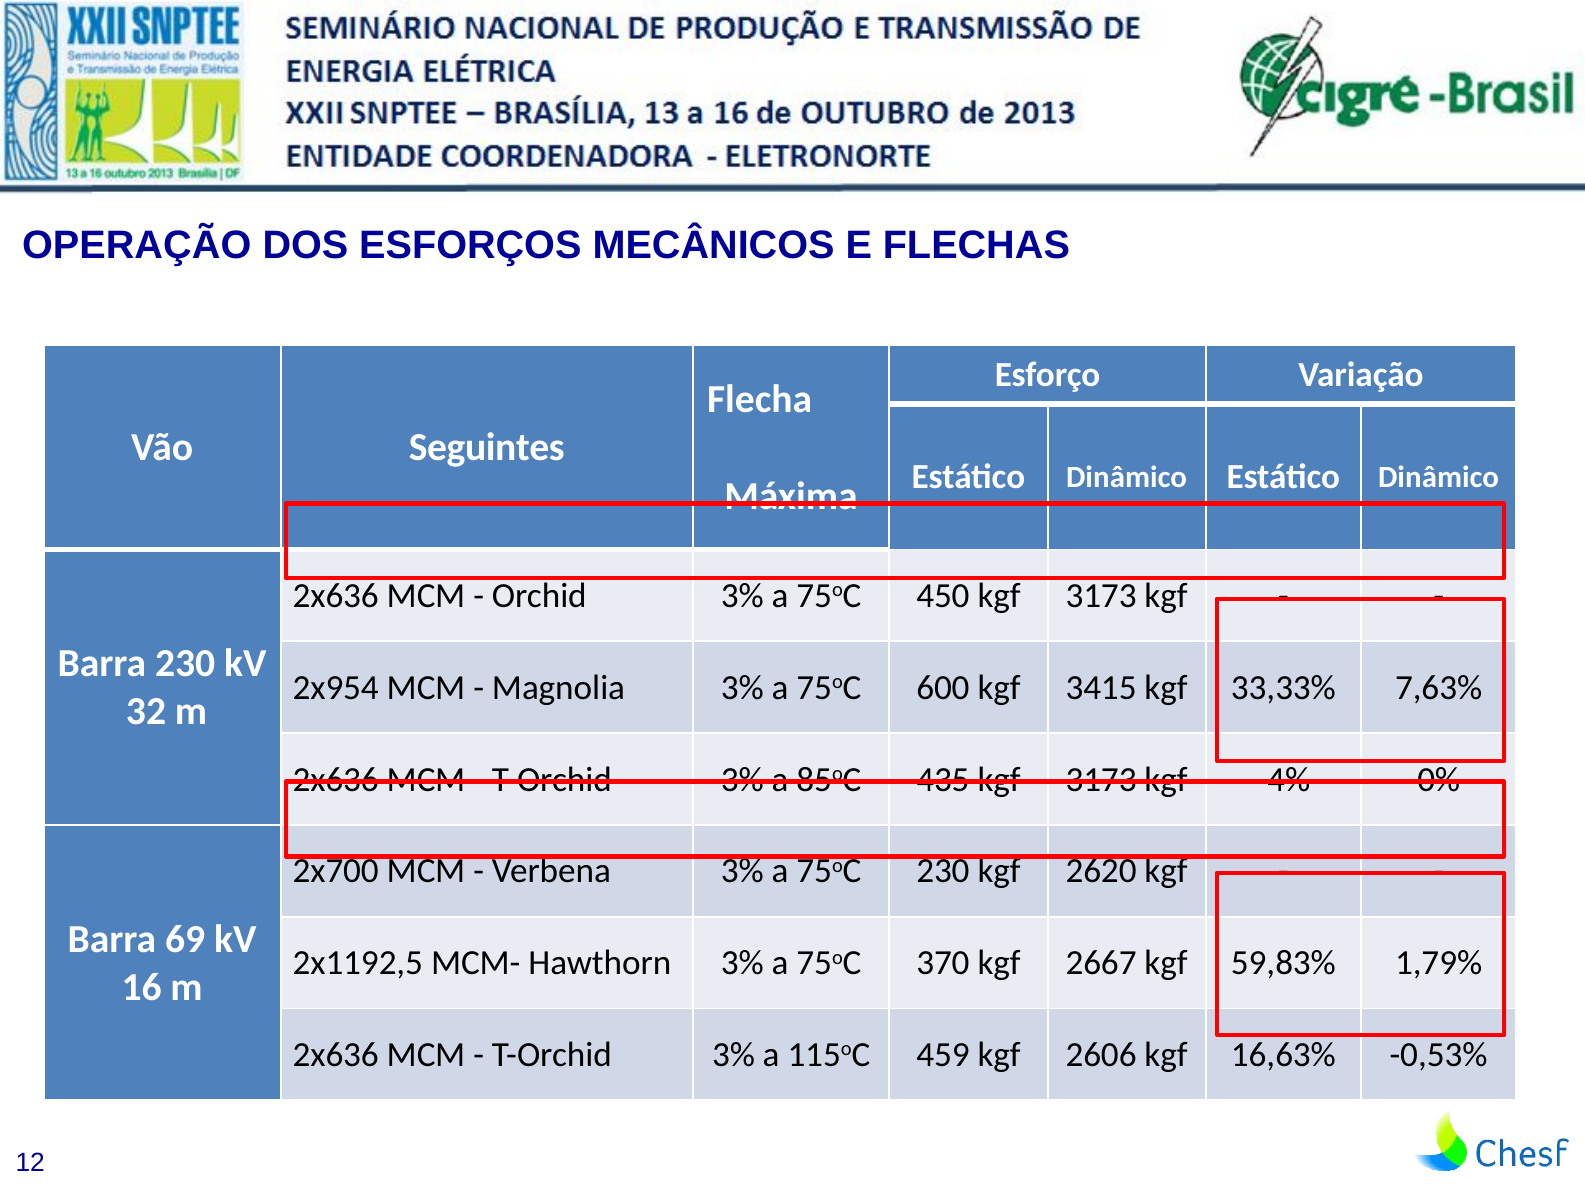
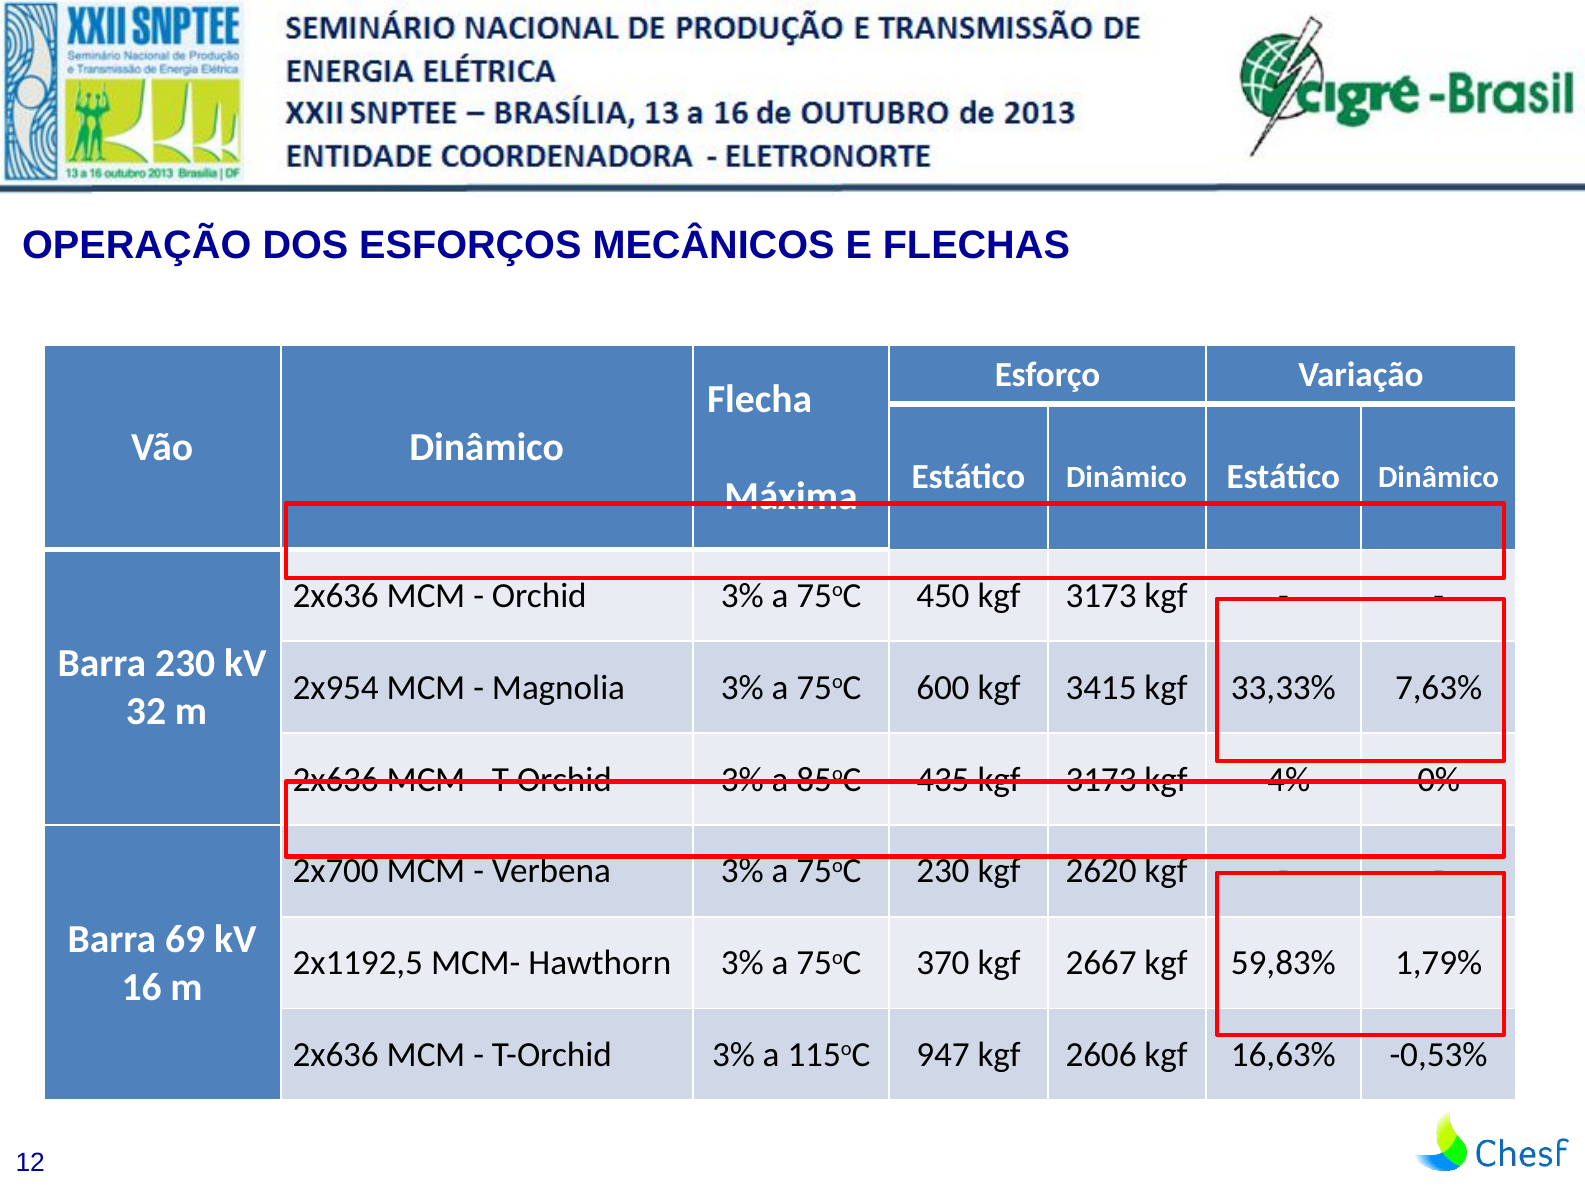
Vão Seguintes: Seguintes -> Dinâmico (487, 448)
459: 459 -> 947 (943, 1055)
